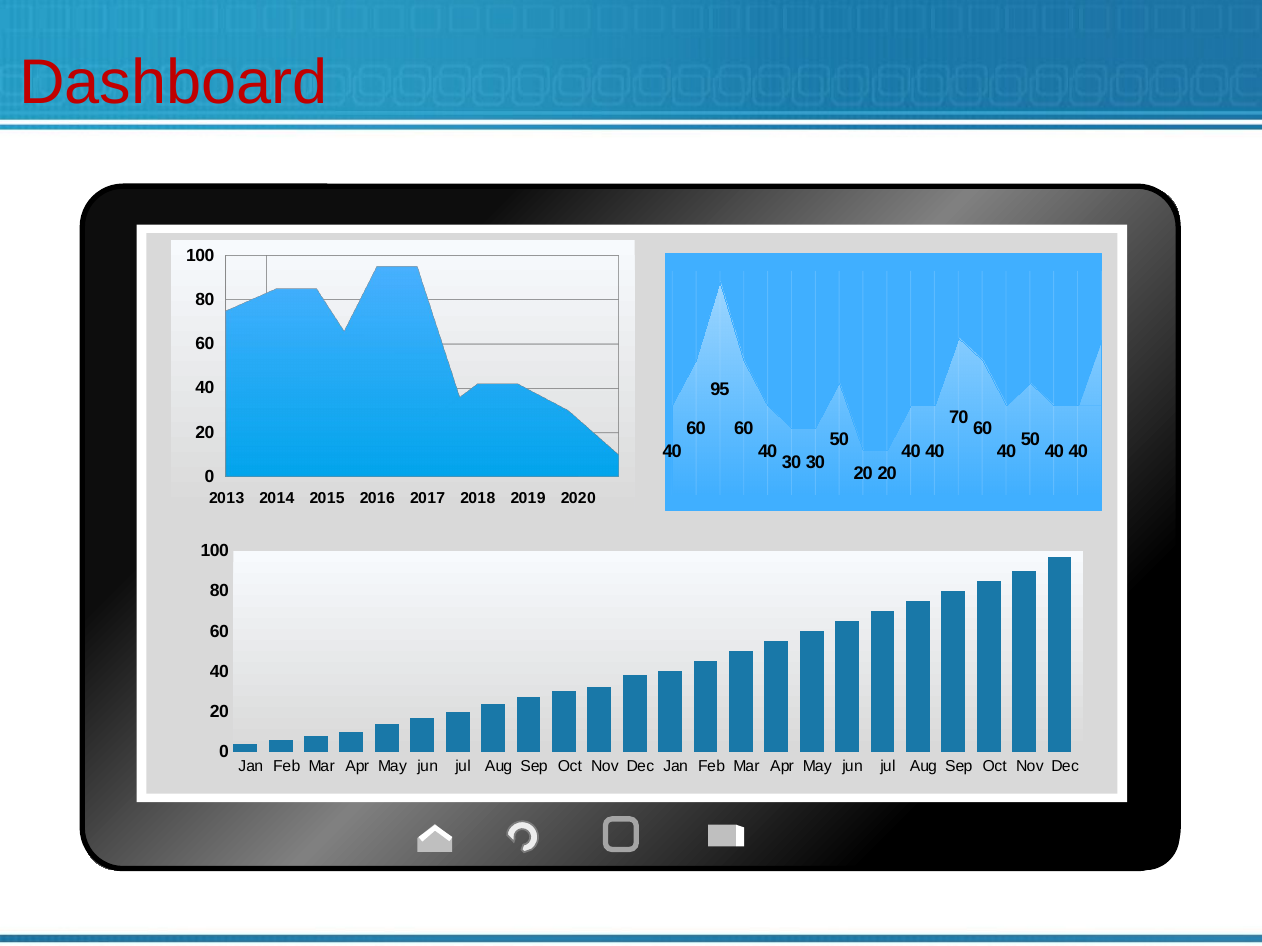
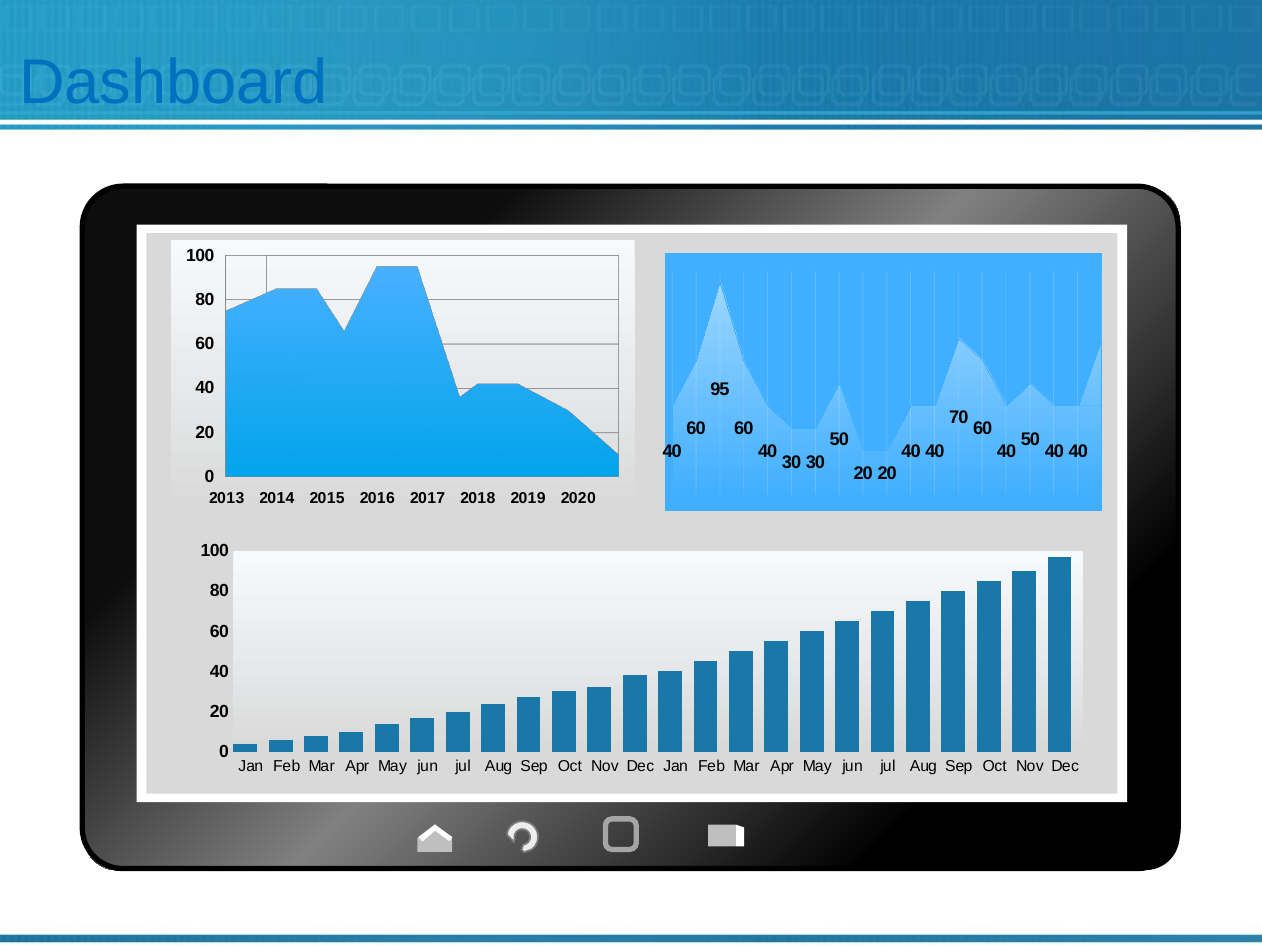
Dashboard colour: red -> blue (173, 83)
